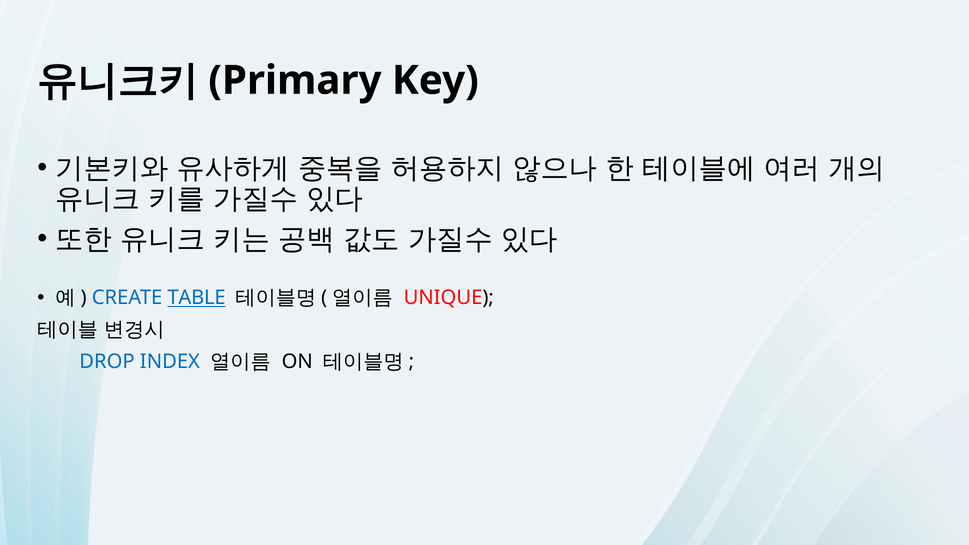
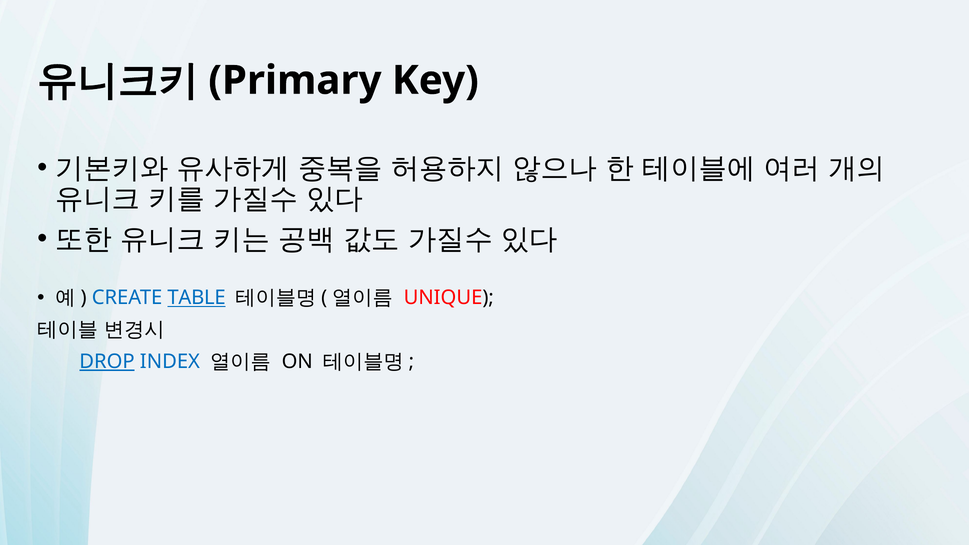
DROP underline: none -> present (107, 362)
